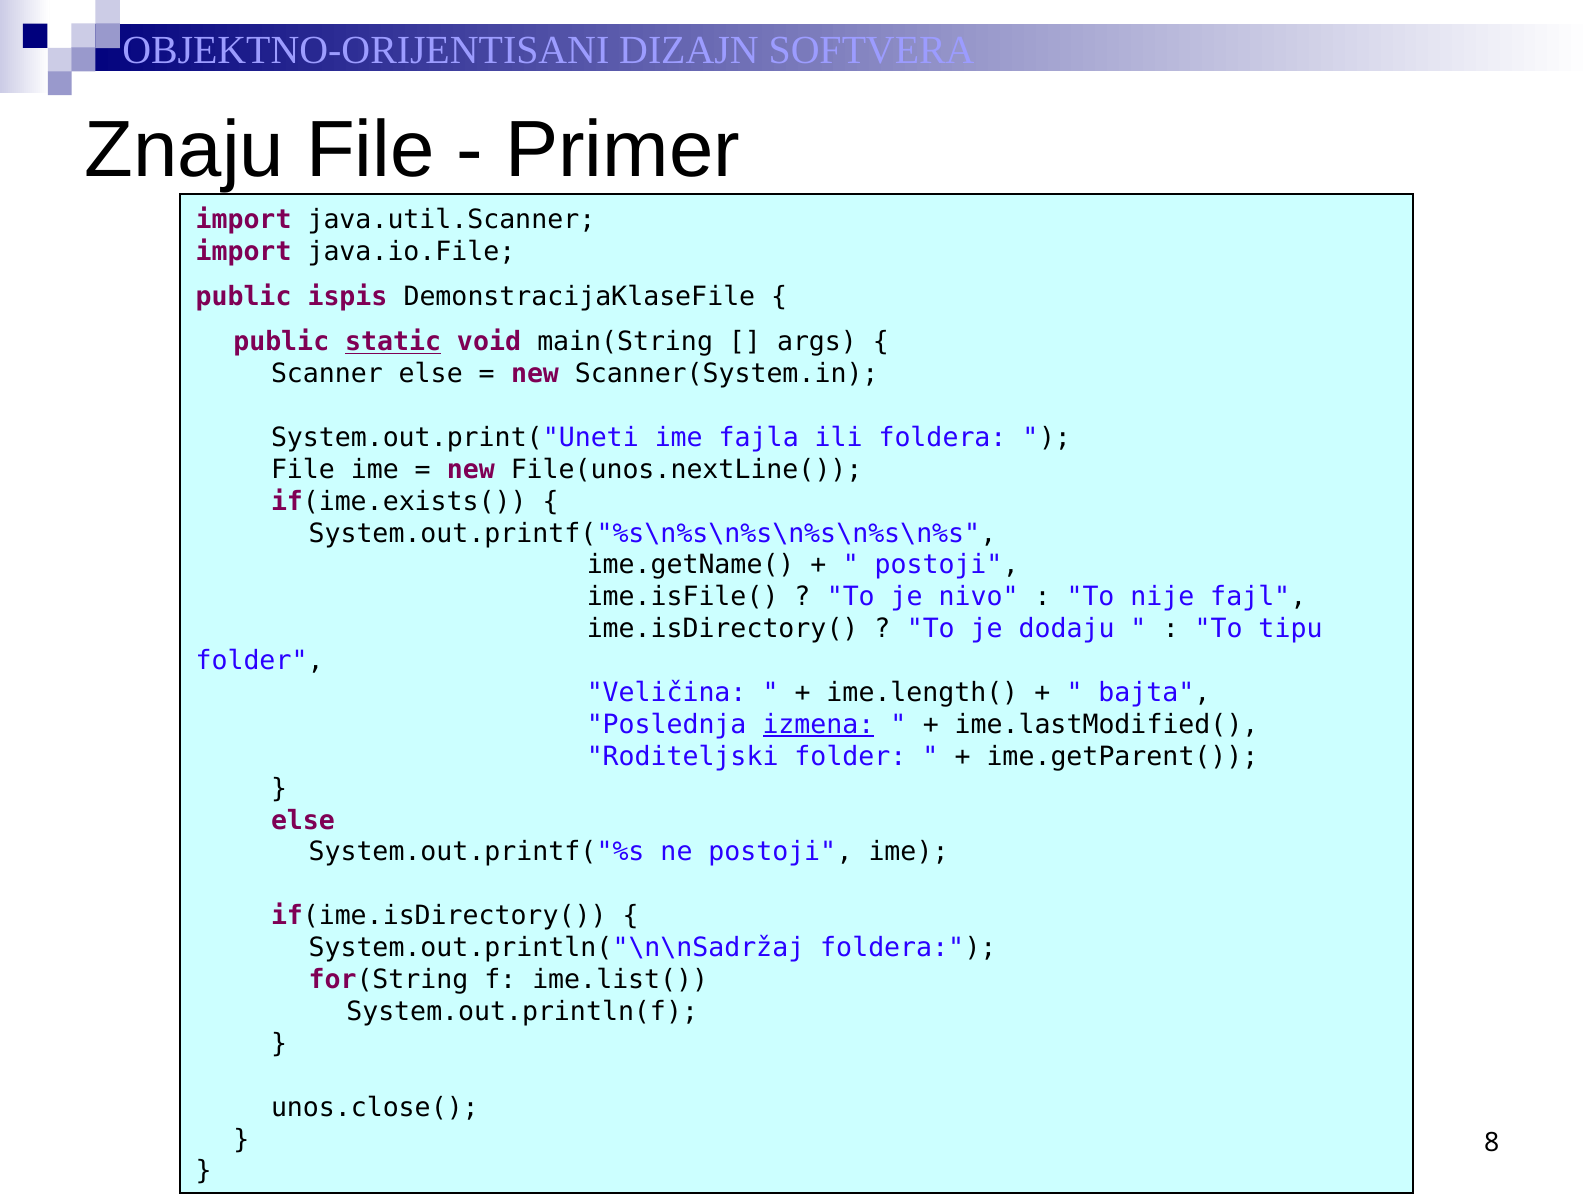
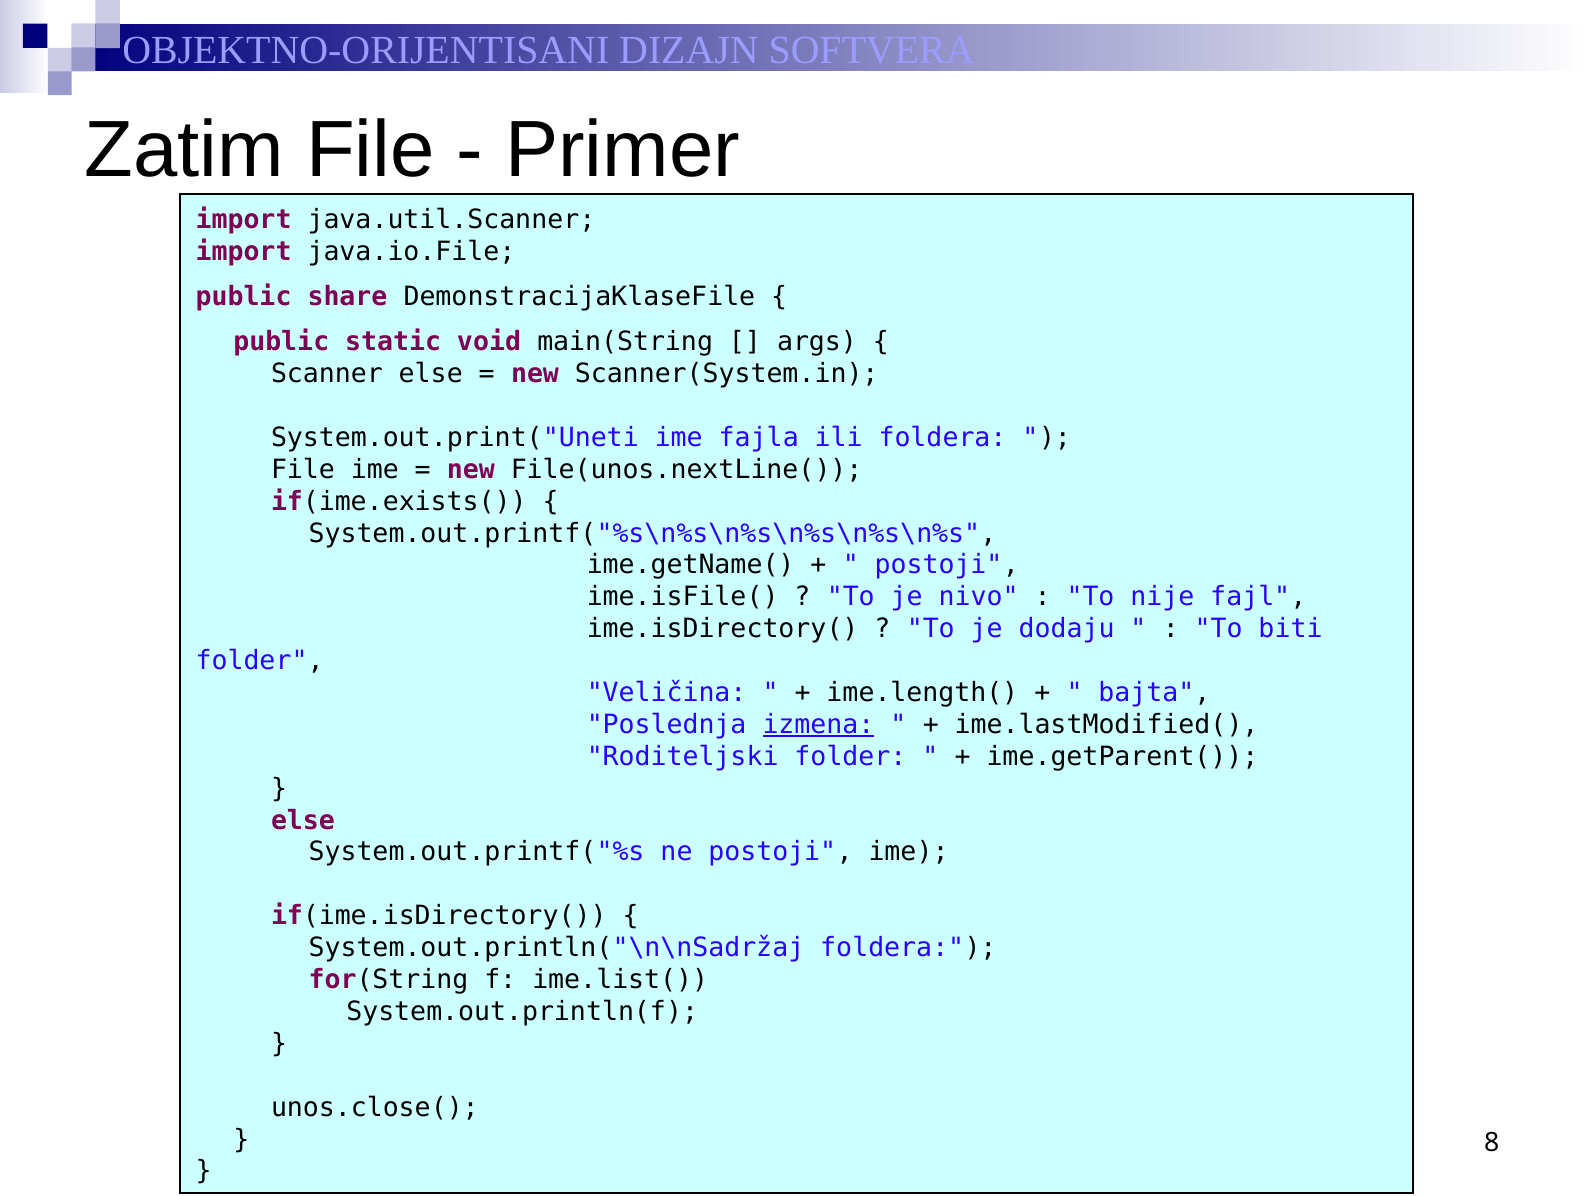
Znaju: Znaju -> Zatim (185, 150)
ispis: ispis -> share (347, 297)
static underline: present -> none (393, 342)
tipu: tipu -> biti (1290, 629)
